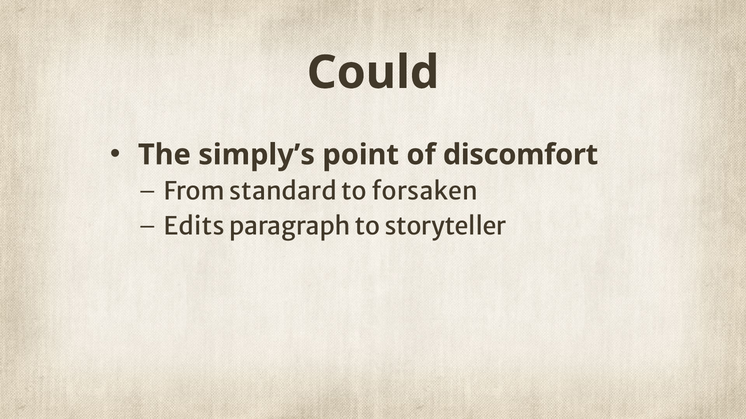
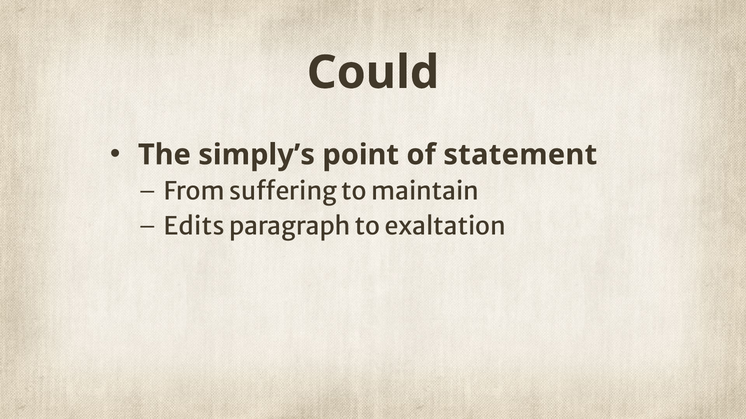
discomfort: discomfort -> statement (520, 155)
standard: standard -> suffering (283, 192)
forsaken: forsaken -> maintain (425, 192)
storyteller: storyteller -> exaltation (445, 227)
